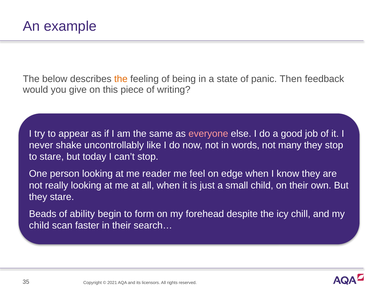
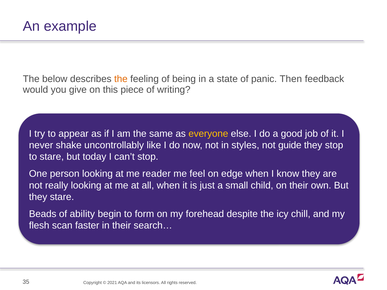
everyone colour: pink -> yellow (208, 134)
words: words -> styles (245, 145)
many: many -> guide (290, 145)
child: child -> flesh (39, 226)
